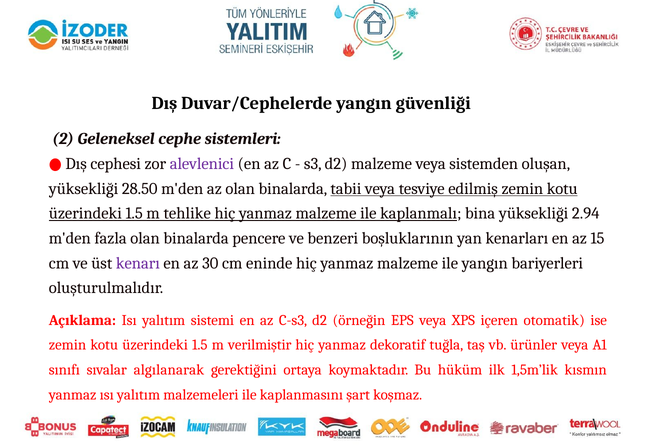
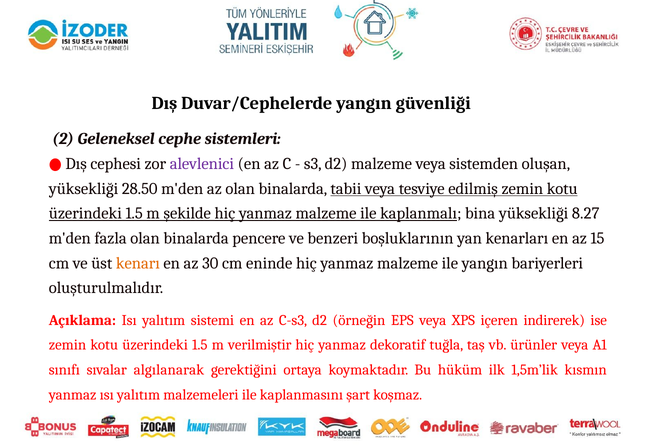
tehlike: tehlike -> şekilde (187, 213)
2.94: 2.94 -> 8.27 (586, 213)
kenarı colour: purple -> orange (138, 263)
otomatik: otomatik -> indirerek (554, 320)
